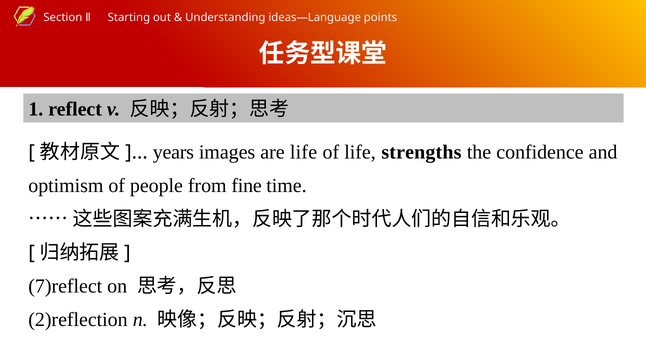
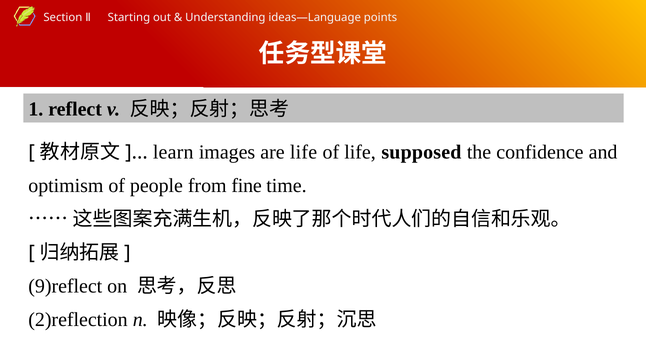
years: years -> learn (173, 152)
strengths: strengths -> supposed (421, 152)
7)reflect: 7)reflect -> 9)reflect (65, 286)
